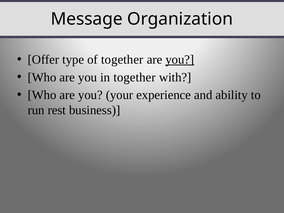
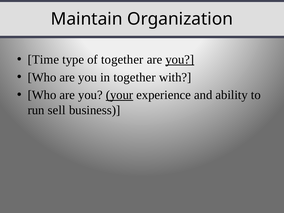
Message: Message -> Maintain (87, 19)
Offer: Offer -> Time (43, 60)
your underline: none -> present (120, 95)
rest: rest -> sell (57, 110)
